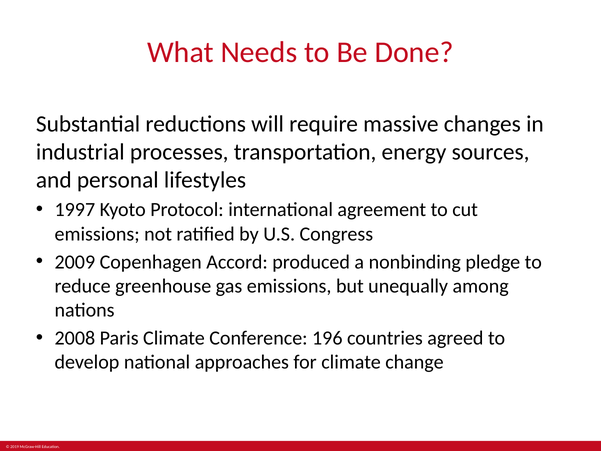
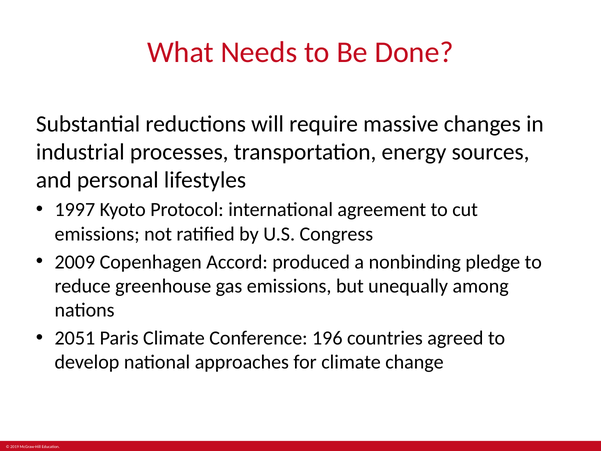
2008: 2008 -> 2051 (75, 338)
